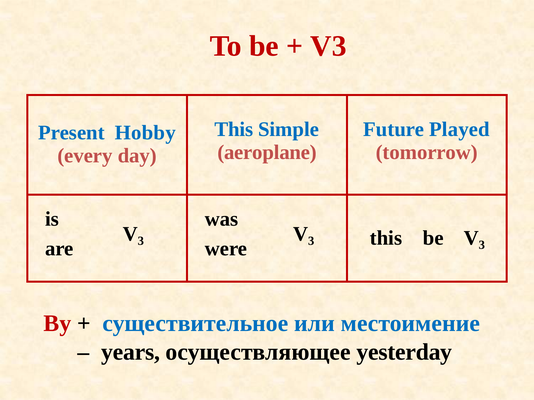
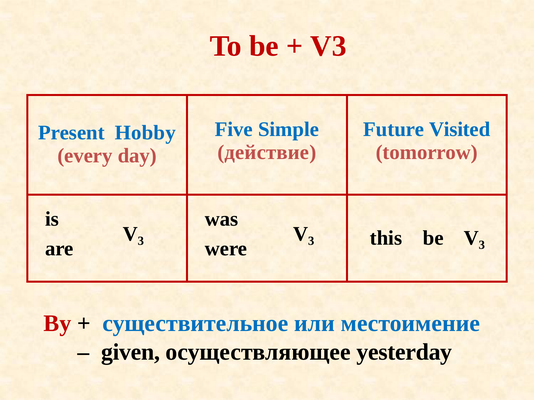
This: This -> Five (234, 130)
Played: Played -> Visited (460, 130)
aeroplane: aeroplane -> действие (267, 153)
years: years -> given (131, 352)
